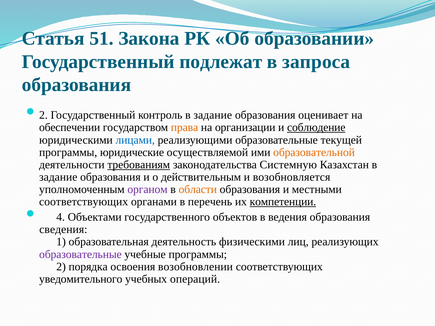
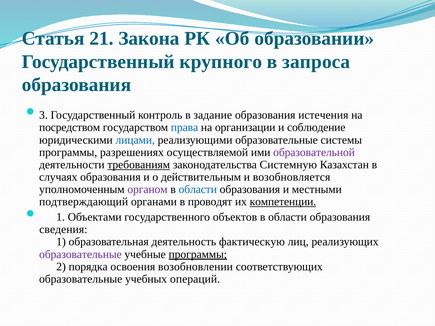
51: 51 -> 21 (101, 38)
подлежат: подлежат -> крупного (221, 62)
2: 2 -> 3 (43, 115)
оценивает: оценивает -> истечения (323, 115)
обеспечении: обеспечении -> посредством (70, 128)
права colour: orange -> blue (185, 128)
соблюдение underline: present -> none (316, 128)
текущей: текущей -> системы (341, 140)
юридические: юридические -> разрешениях (132, 152)
образовательной colour: orange -> purple (314, 152)
задание: задание -> случаях (58, 177)
области colour: orange -> blue (198, 190)
соответствующих: соответствующих -> подтверждающий (84, 202)
перечень: перечень -> проводят (210, 202)
4: 4 -> 1 (61, 217)
ведения: ведения -> области (288, 217)
физическими: физическими -> фактическую (252, 242)
программы underline: none -> present (198, 254)
уведомительного: уведомительного -> образовательные (81, 279)
